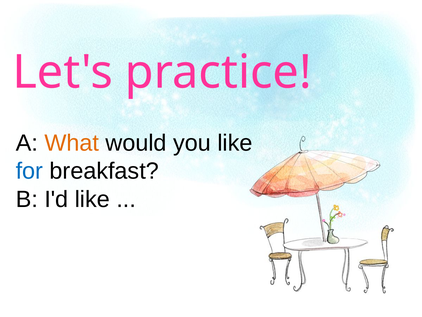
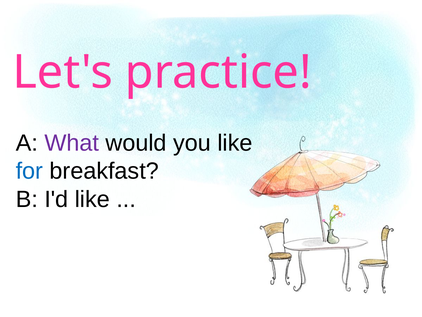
What colour: orange -> purple (72, 143)
